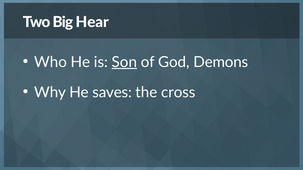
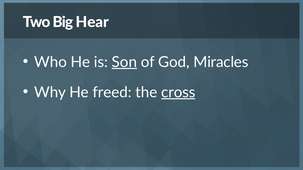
Demons: Demons -> Miracles (221, 62)
saves: saves -> freed (112, 93)
cross underline: none -> present (178, 93)
